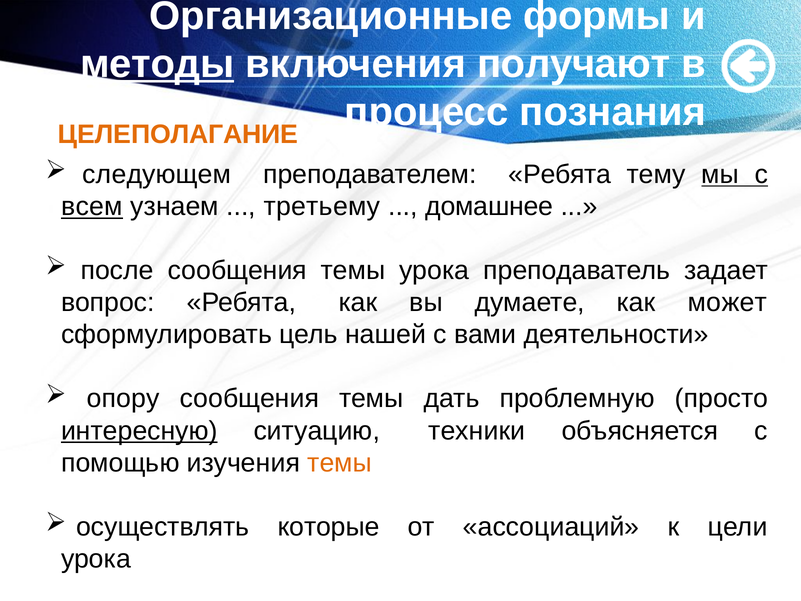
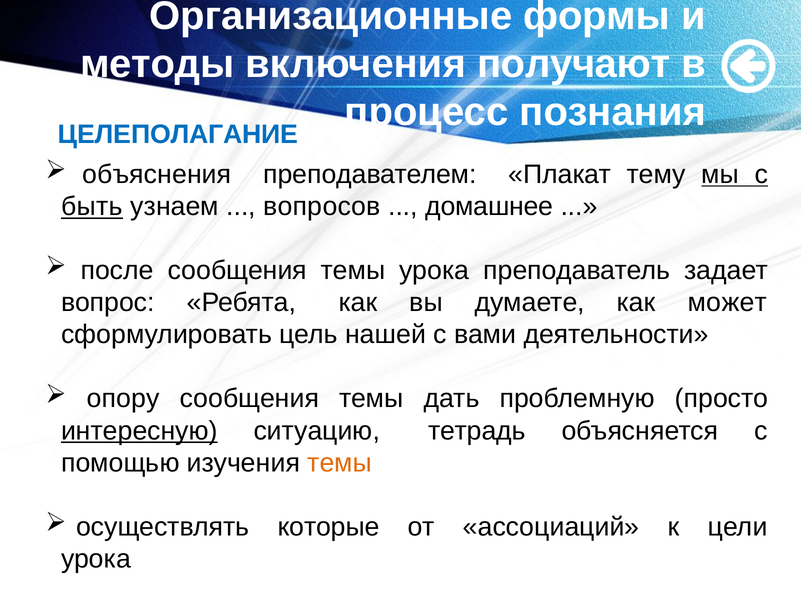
методы underline: present -> none (157, 64)
ЦЕЛЕПОЛАГАНИЕ colour: orange -> blue (178, 134)
следующем: следующем -> объяснения (157, 174)
преподавателем Ребята: Ребята -> Плакат (560, 174)
всем: всем -> быть (92, 206)
третьему: третьему -> вопросов (322, 206)
техники: техники -> тетрадь (477, 431)
